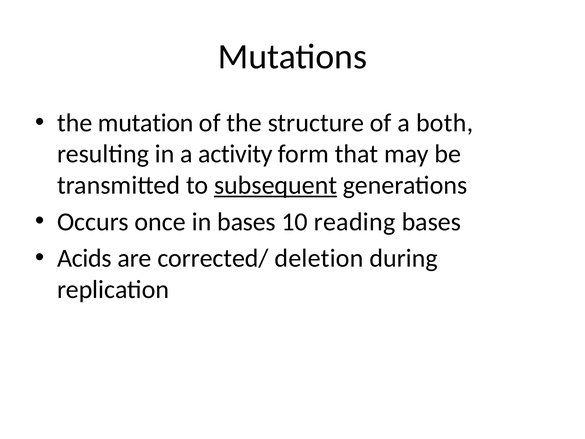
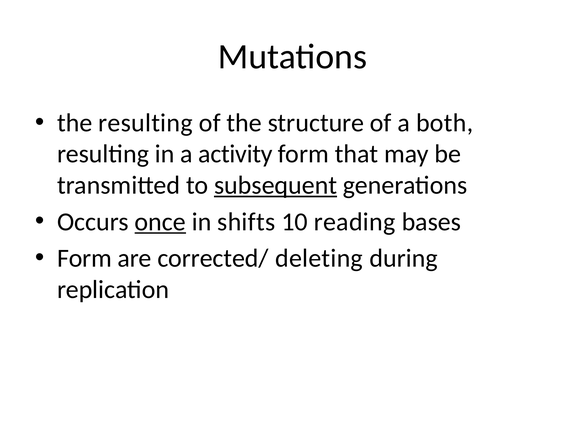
the mutation: mutation -> resulting (145, 123)
once underline: none -> present (160, 222)
in bases: bases -> shifts (246, 222)
Acids: Acids -> Form (84, 258)
deletion: deletion -> deleting (319, 258)
